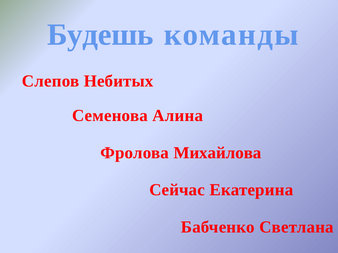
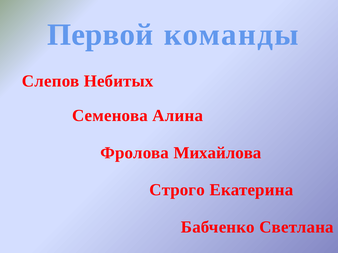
Будешь: Будешь -> Первой (100, 35)
Сейчас: Сейчас -> Строго (177, 190)
